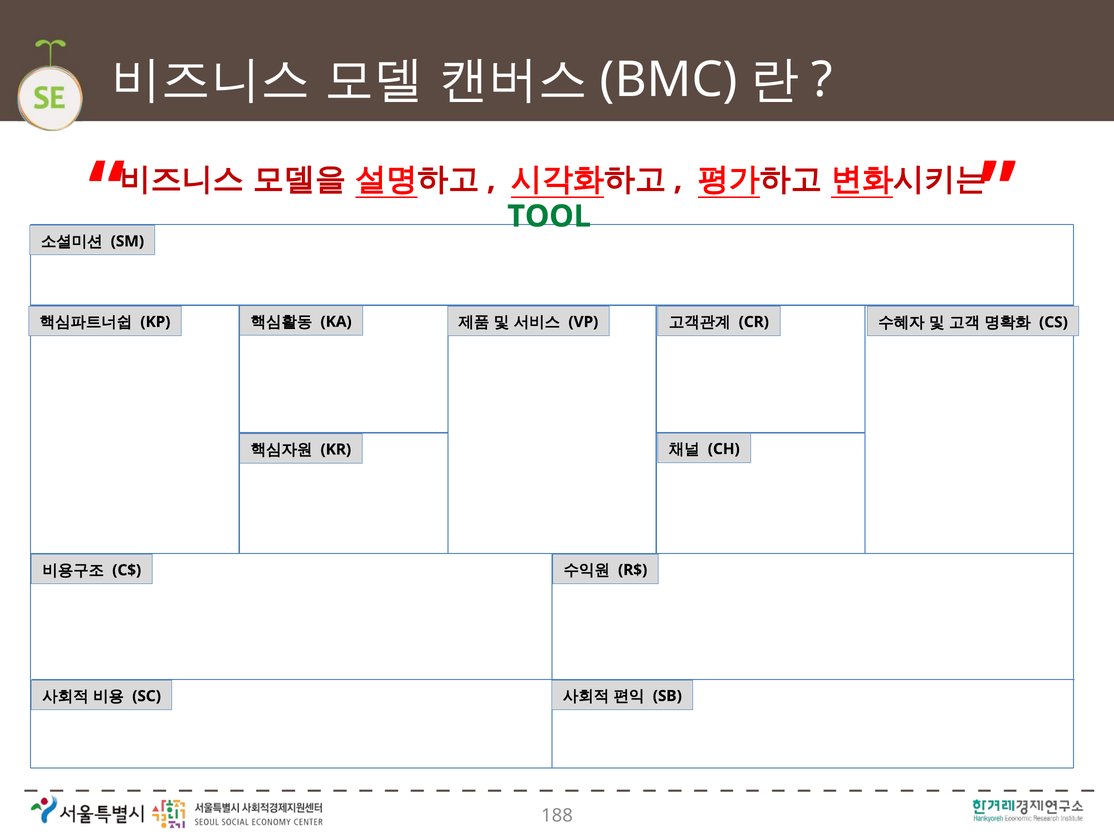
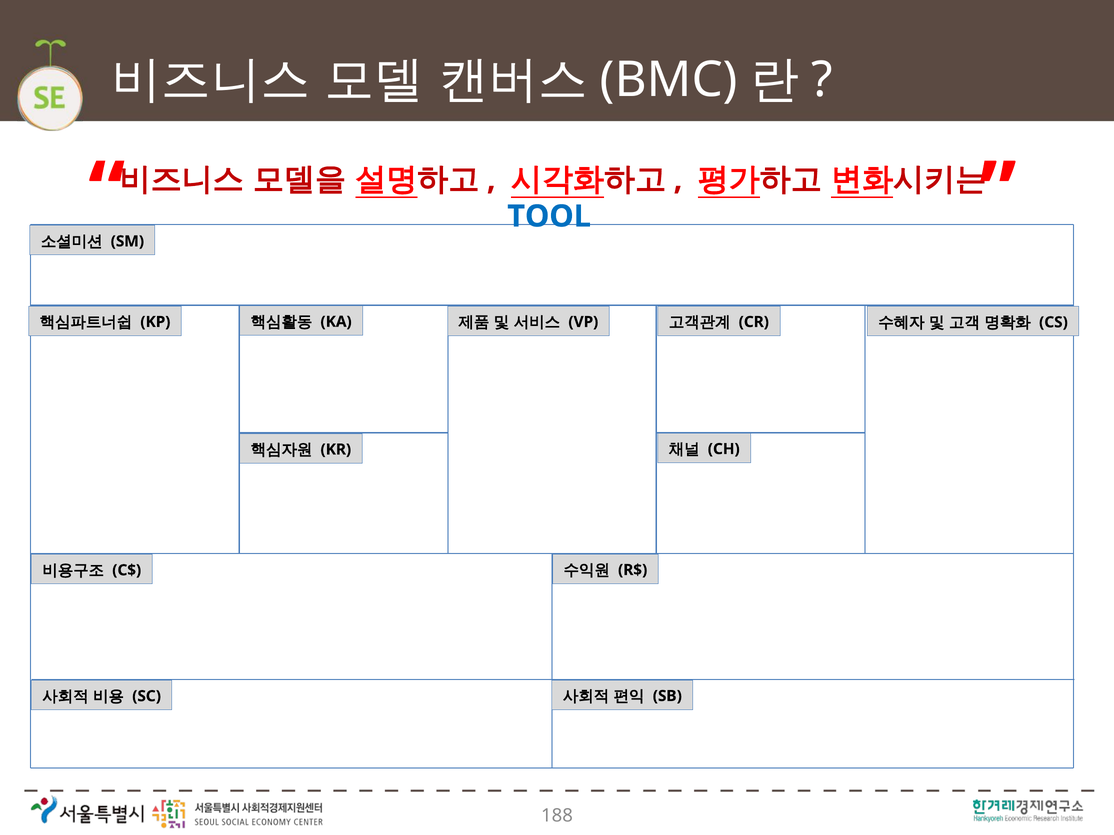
TOOL colour: green -> blue (549, 216)
